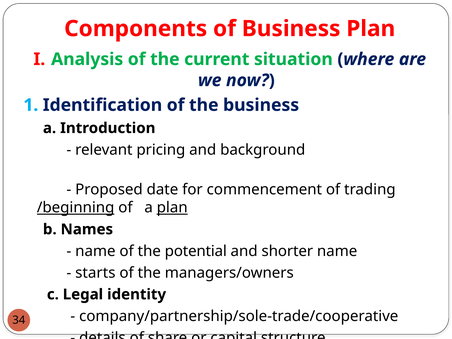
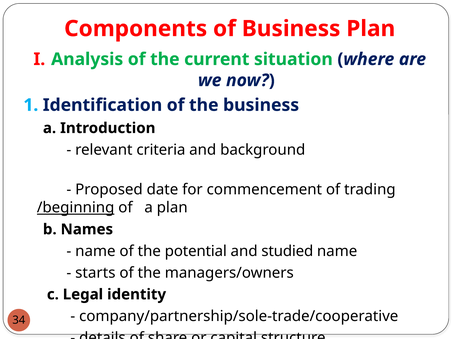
pricing: pricing -> criteria (161, 150)
plan underline: present -> none (172, 208)
shorter: shorter -> studied (287, 251)
